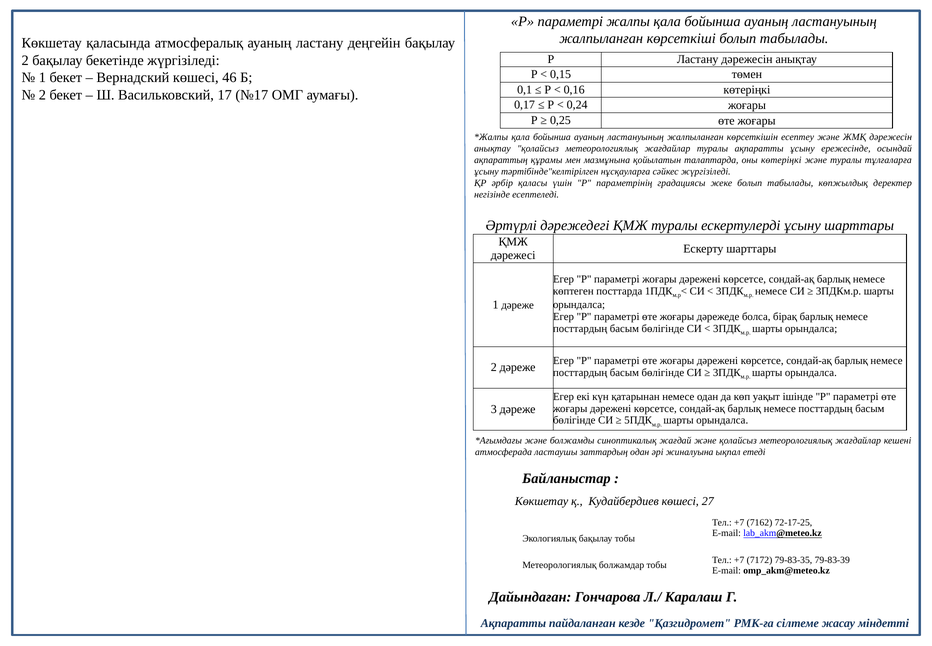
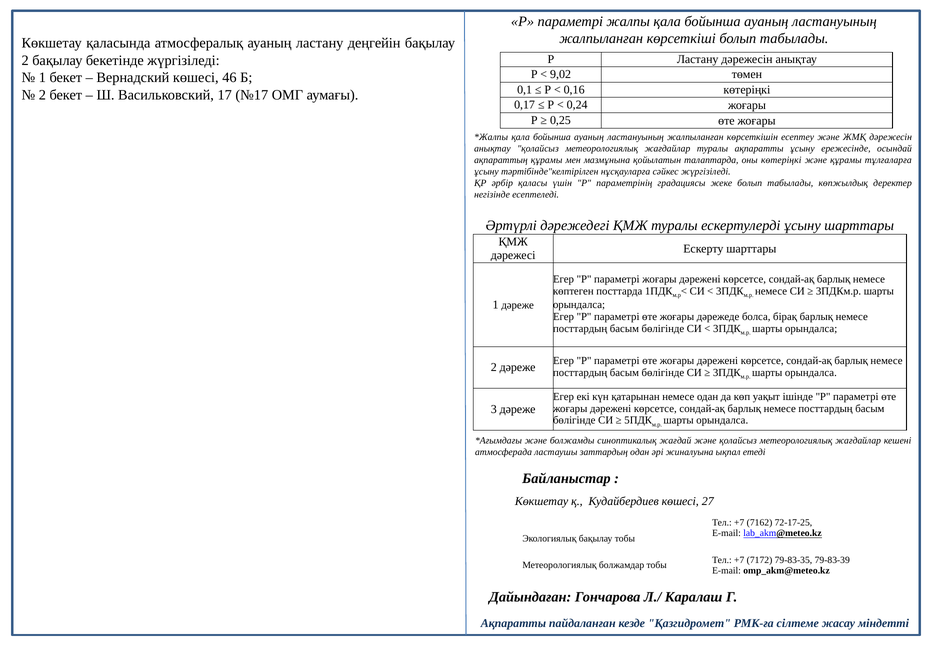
0,15: 0,15 -> 9,02 (561, 74)
және туралы: туралы -> құрамы (846, 160)
